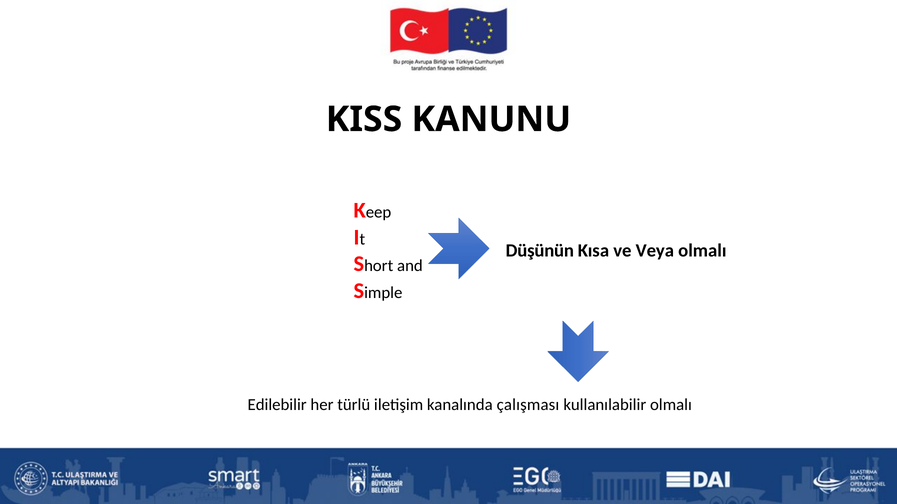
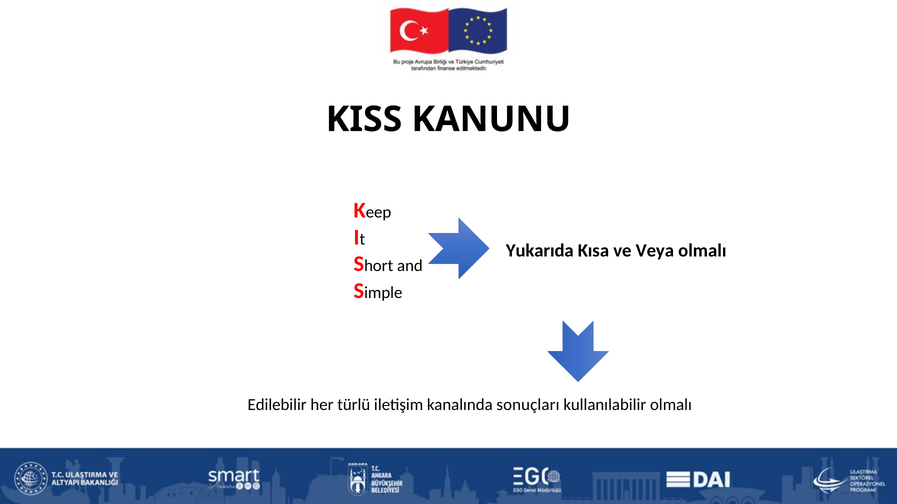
Düşünün: Düşünün -> Yukarıda (540, 251)
çalışması: çalışması -> sonuçları (528, 405)
